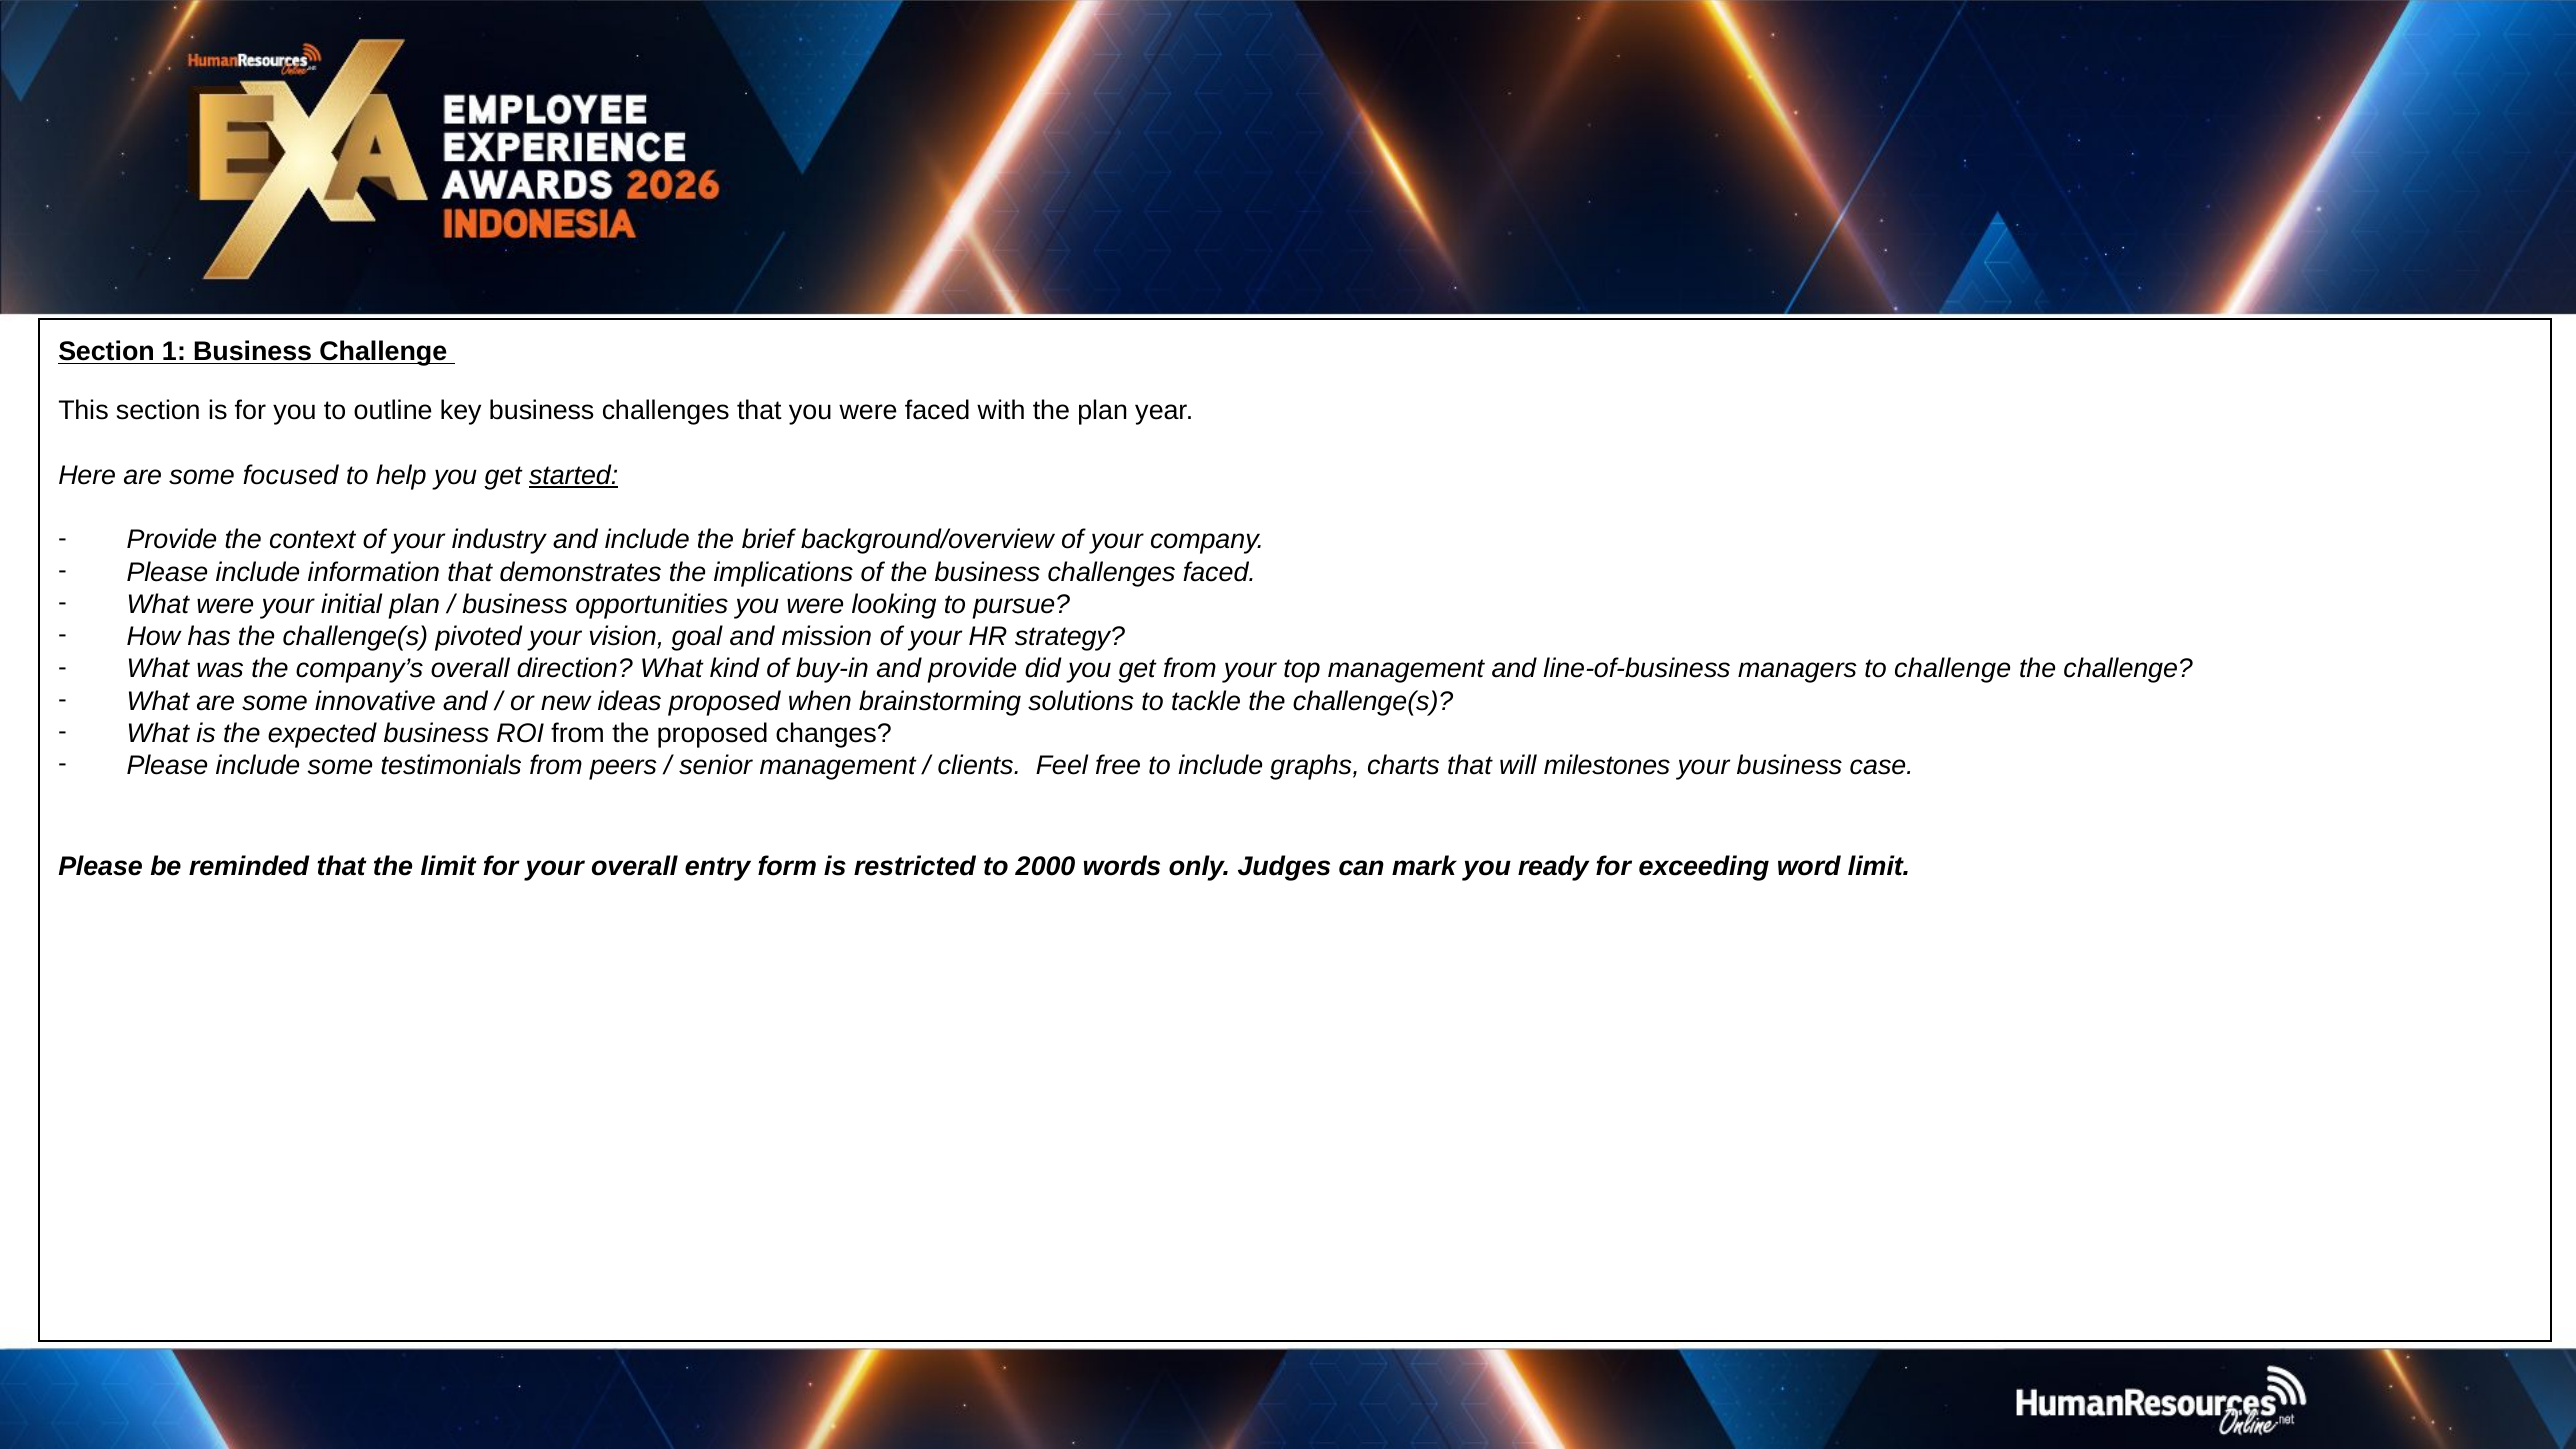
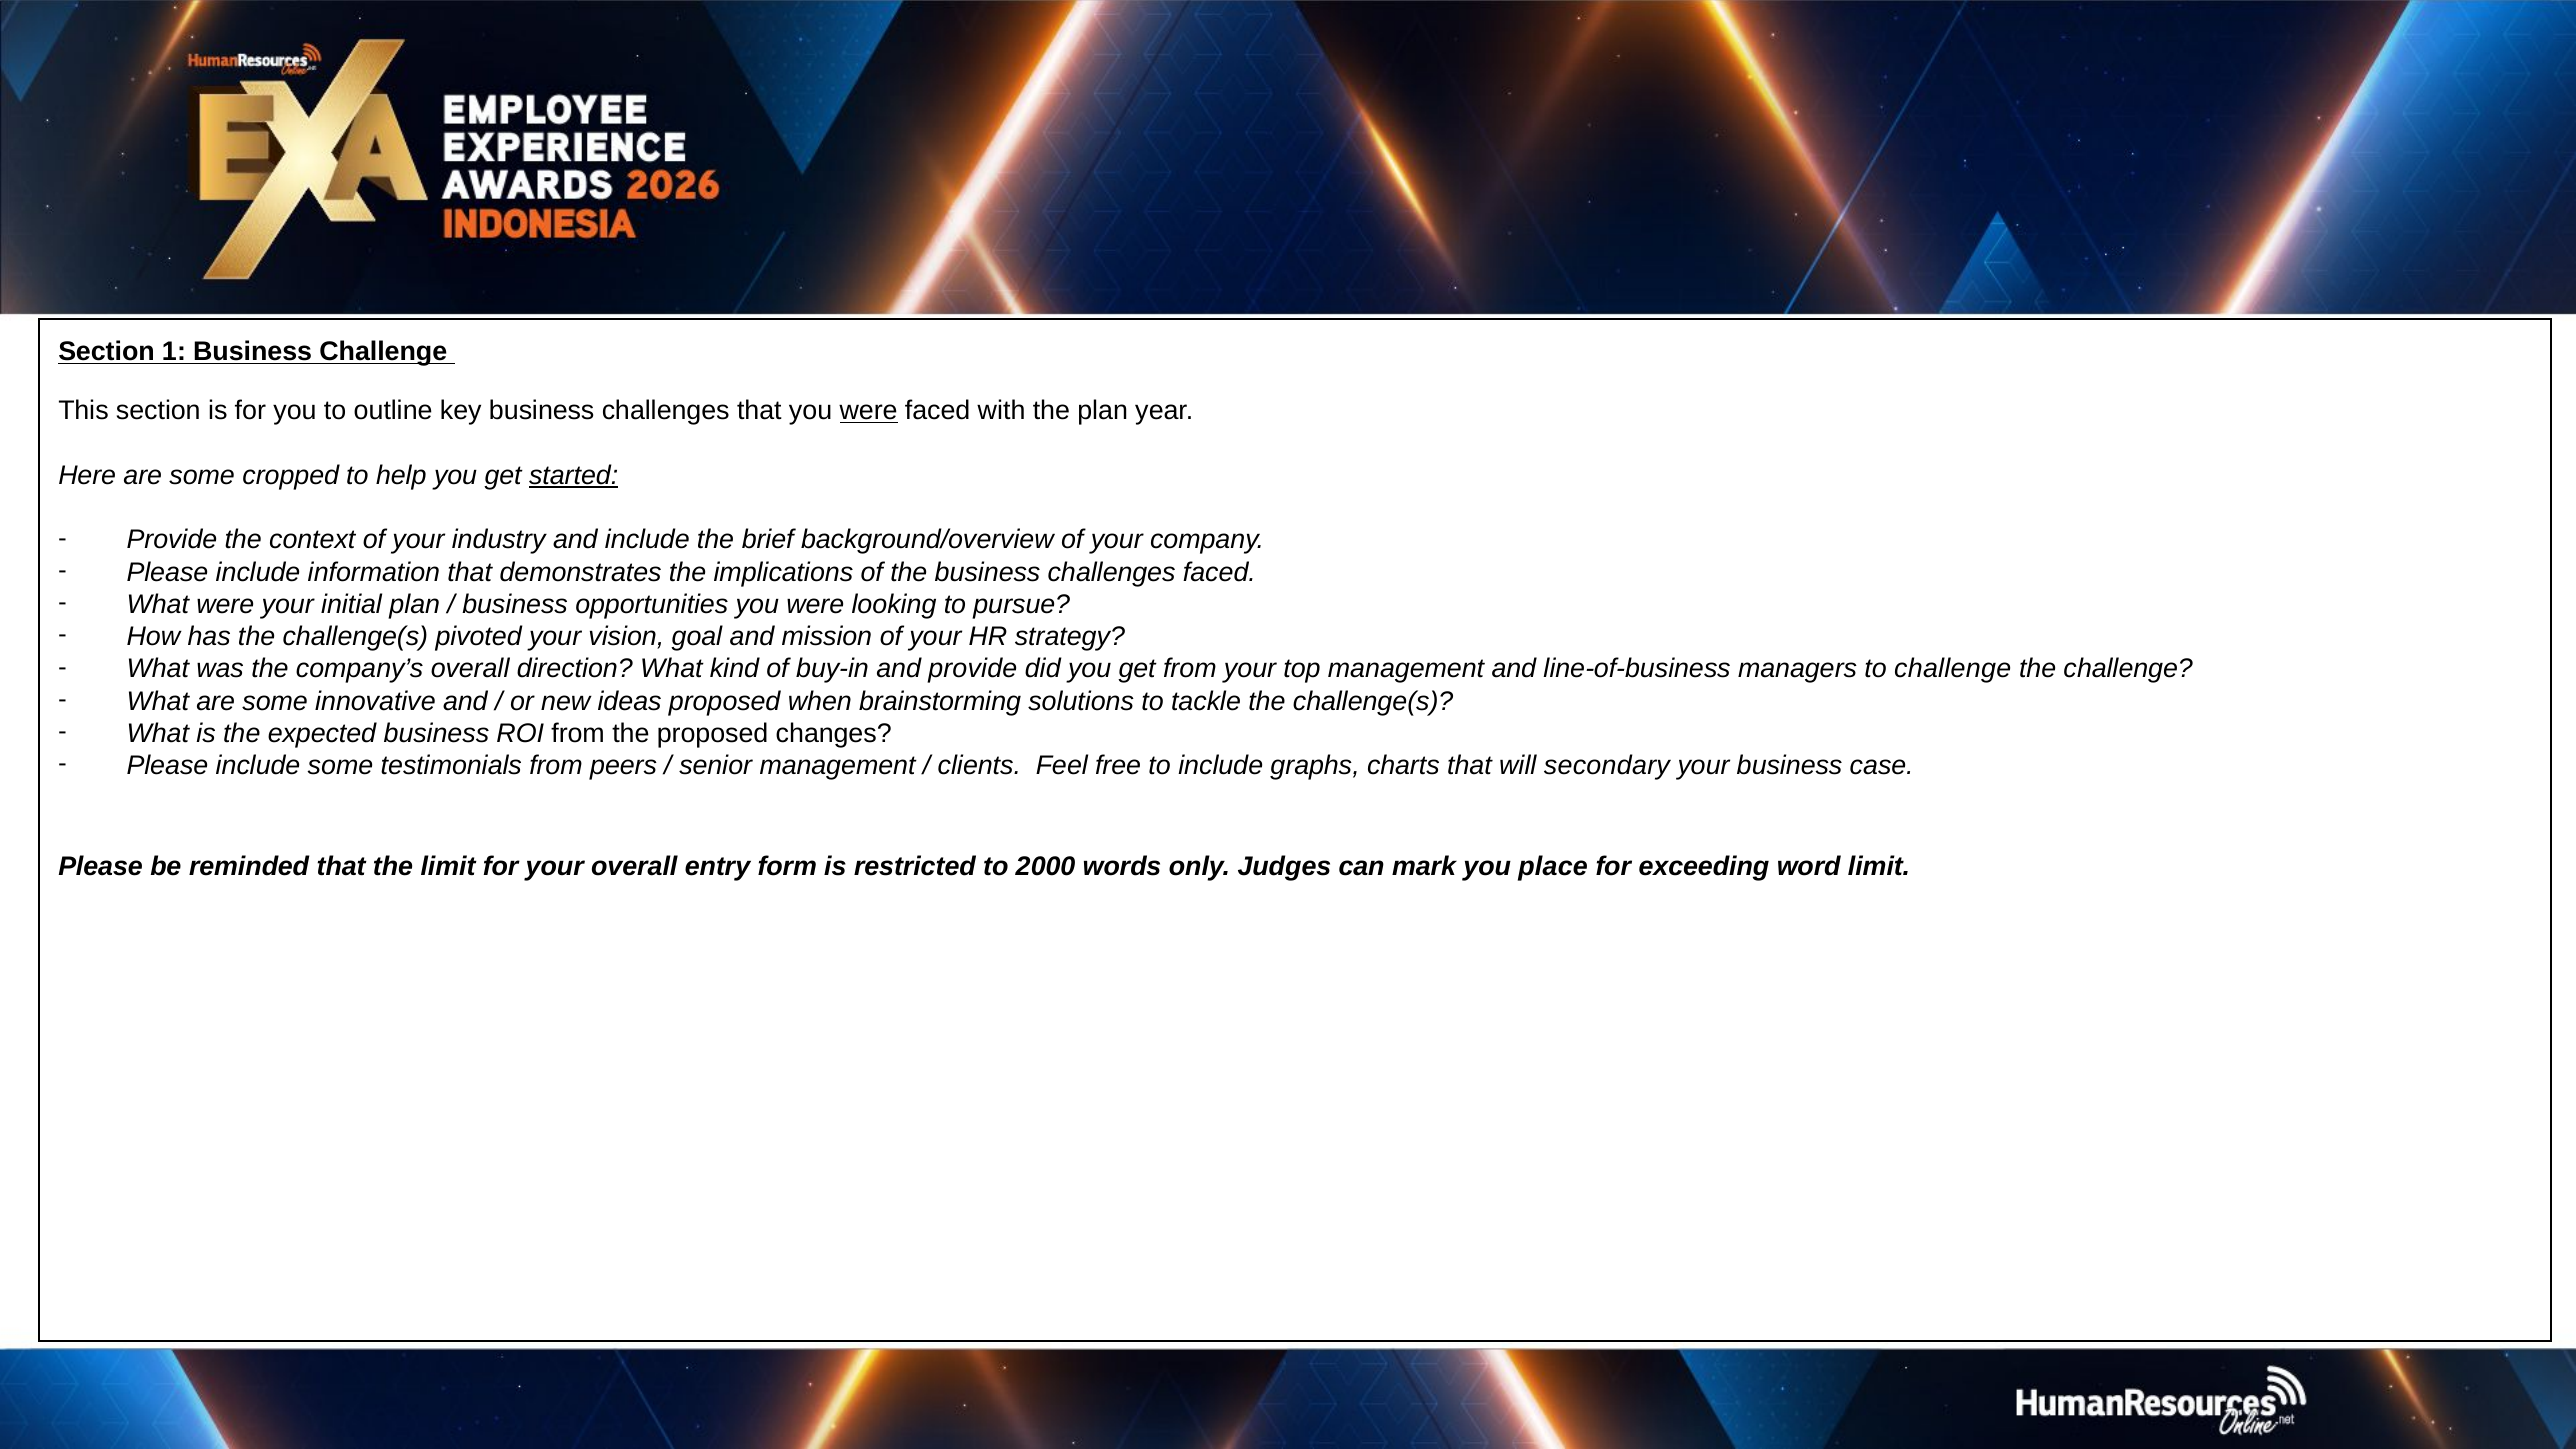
were underline: none -> present (869, 411)
focused: focused -> cropped (291, 475)
milestones: milestones -> secondary (1607, 766)
ready: ready -> place (1553, 867)
